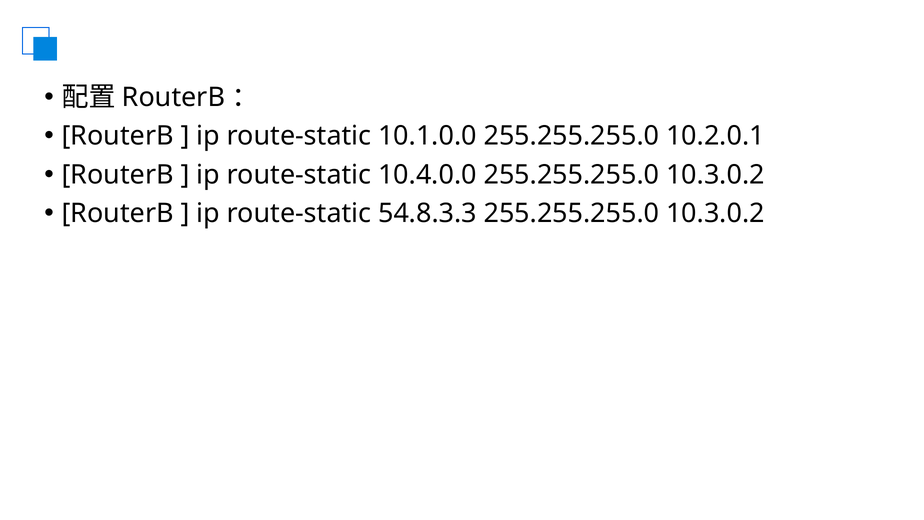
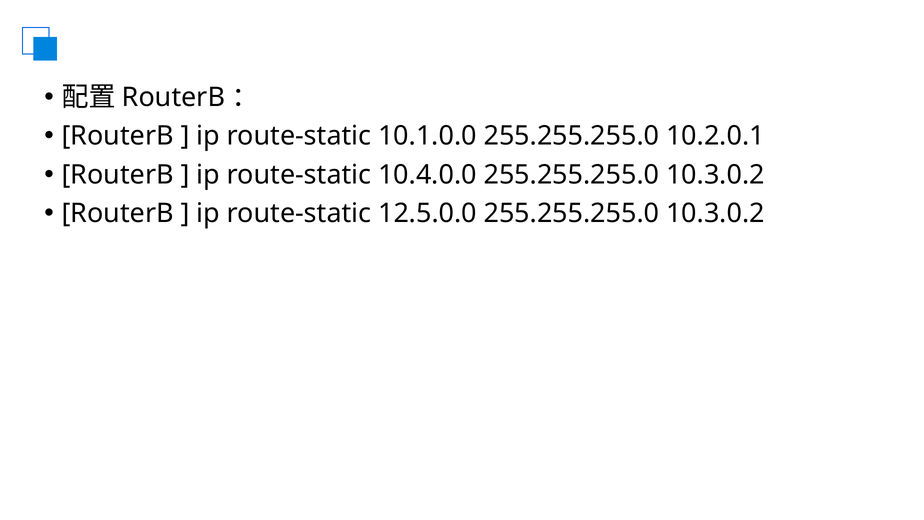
54.8.3.3: 54.8.3.3 -> 12.5.0.0 (427, 213)
